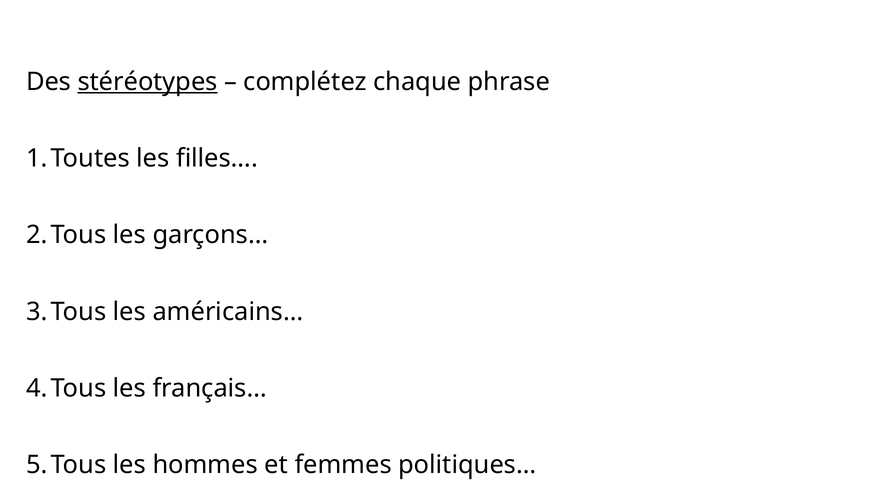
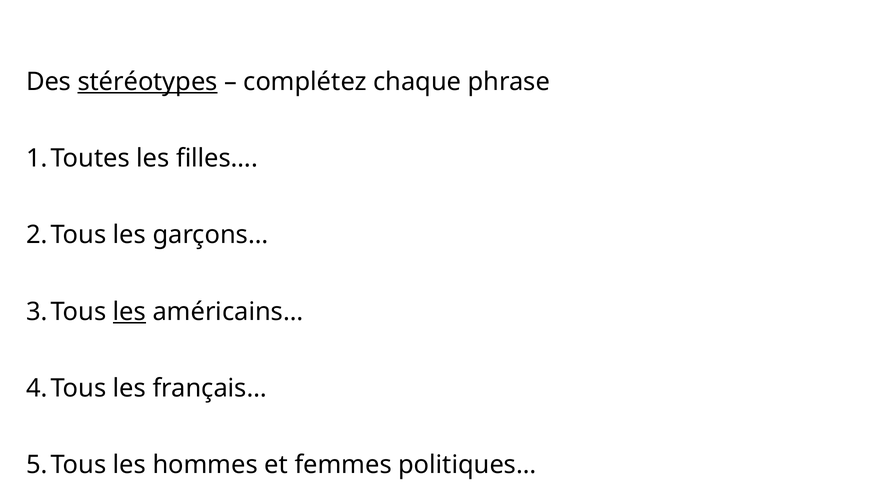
les underline: none -> present (129, 311)
